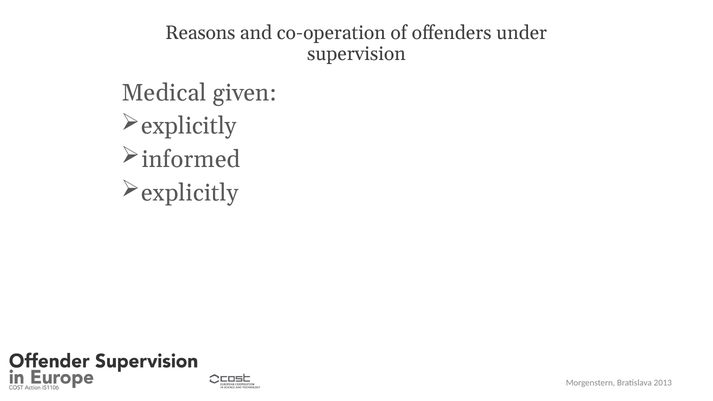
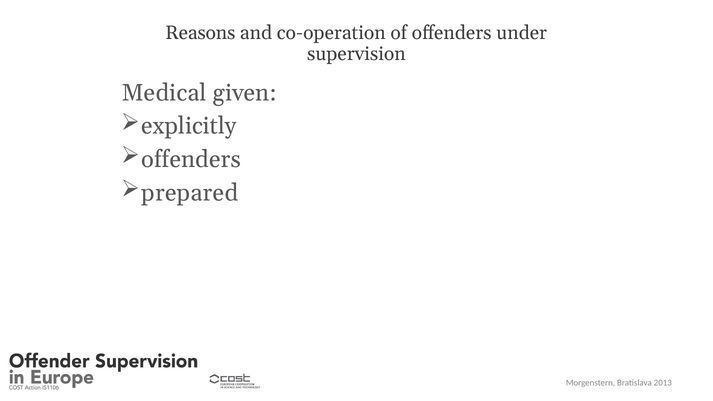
informed: informed -> offenders (191, 159)
explicitly: explicitly -> prepared (190, 193)
